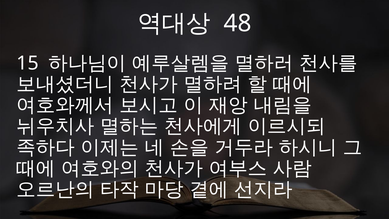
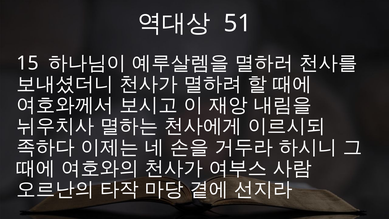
48: 48 -> 51 (238, 23)
